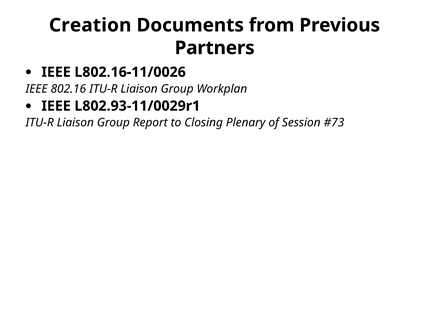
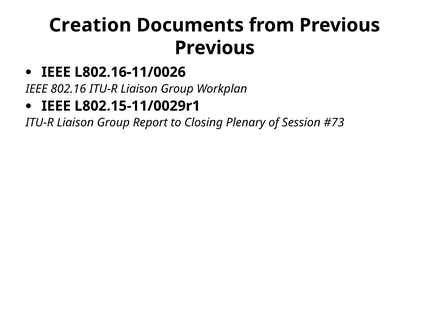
Partners: Partners -> Previous (215, 48)
L802.93-11/0029r1: L802.93-11/0029r1 -> L802.15-11/0029r1 (137, 106)
